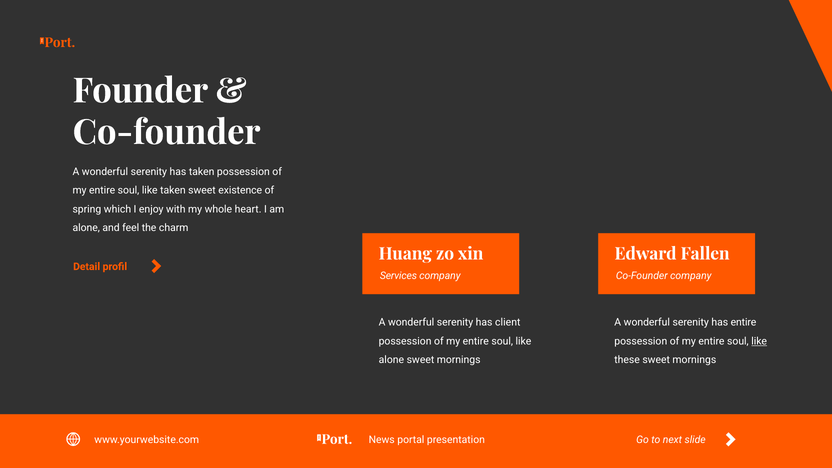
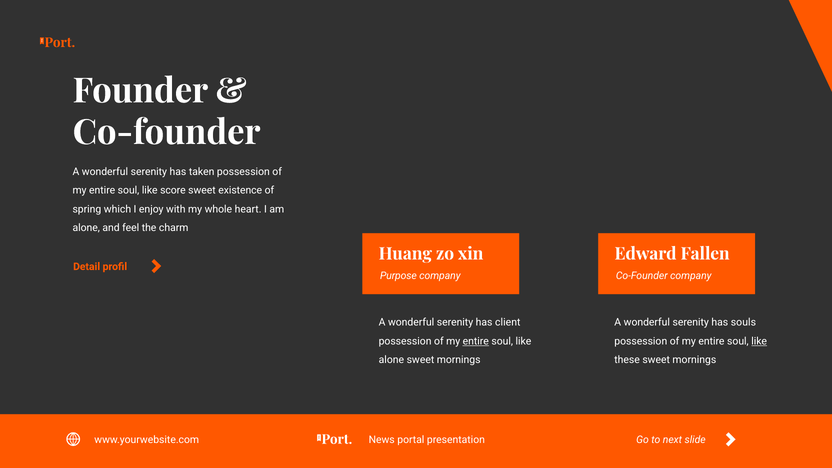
like taken: taken -> score (173, 190)
Services: Services -> Purpose (398, 276)
has entire: entire -> souls (743, 322)
entire underline: none -> present (476, 341)
